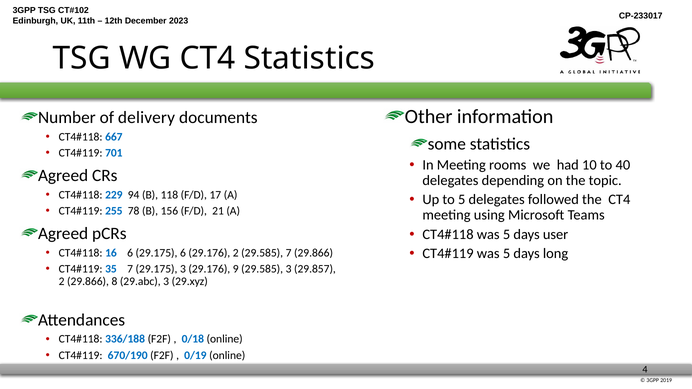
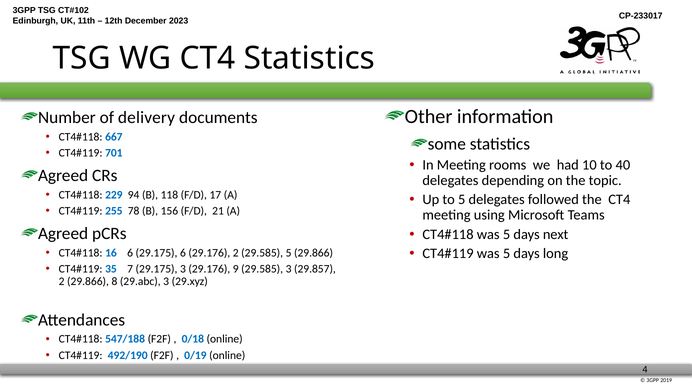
user: user -> next (556, 234)
29.585 7: 7 -> 5 (289, 253)
336/188: 336/188 -> 547/188 (125, 339)
670/190: 670/190 -> 492/190 (128, 355)
